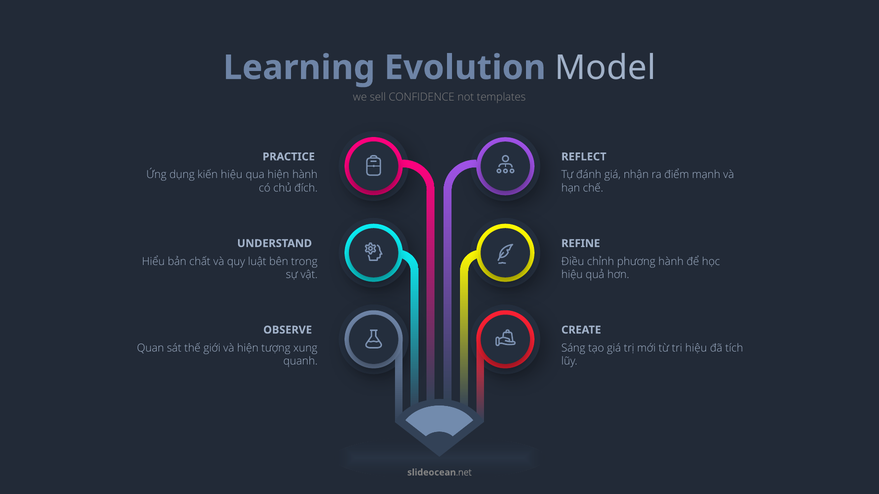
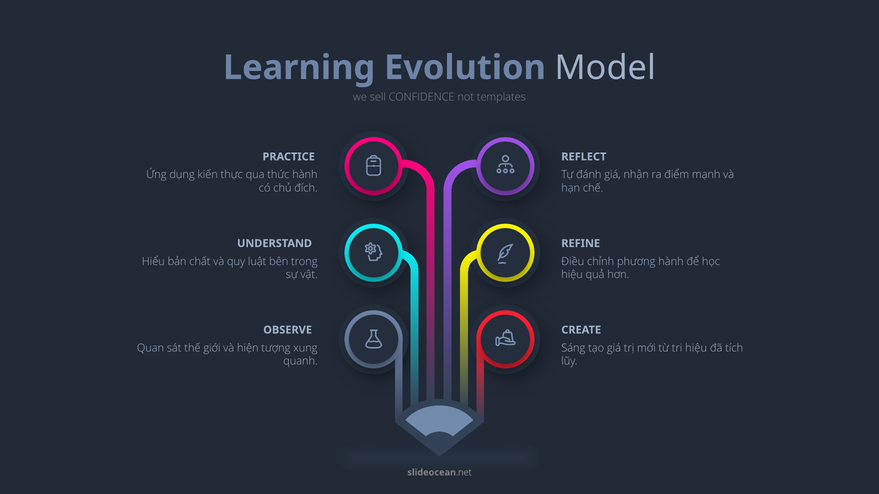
kiến hiệu: hiệu -> thực (232, 175)
qua hiện: hiện -> thức (278, 175)
